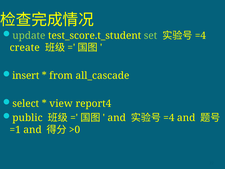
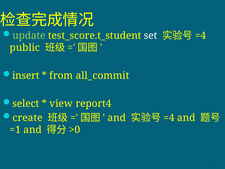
set colour: light green -> white (151, 36)
create: create -> public (25, 48)
all_cascade: all_cascade -> all_commit (102, 76)
public: public -> create (28, 118)
